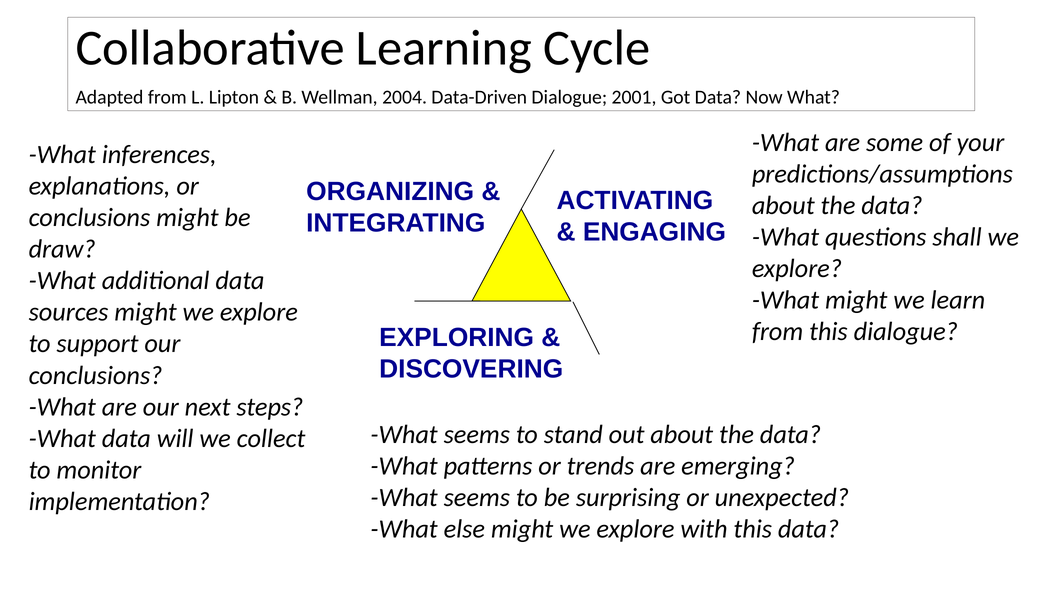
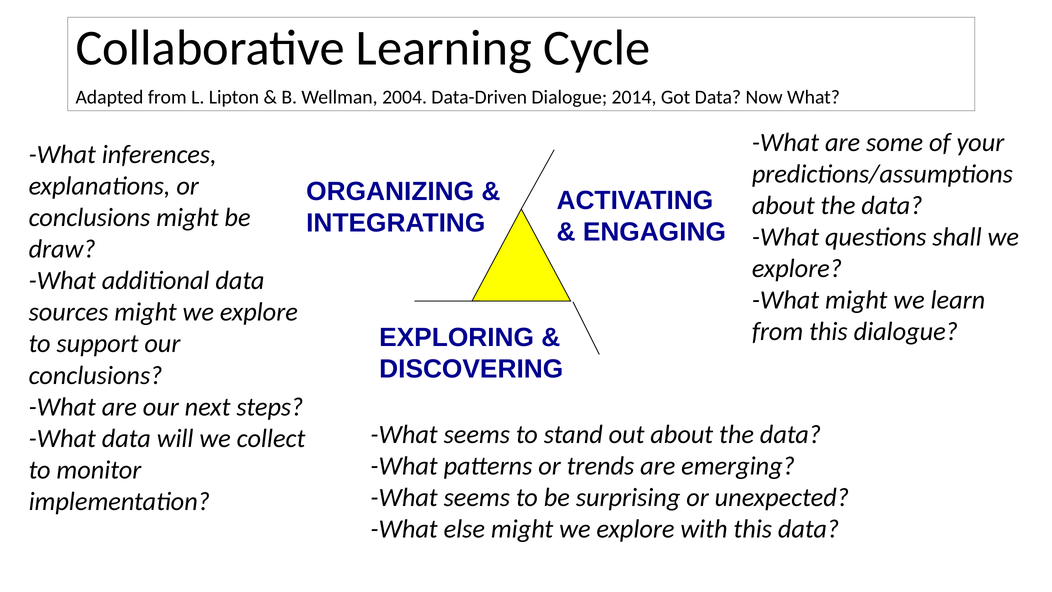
2001: 2001 -> 2014 (634, 97)
